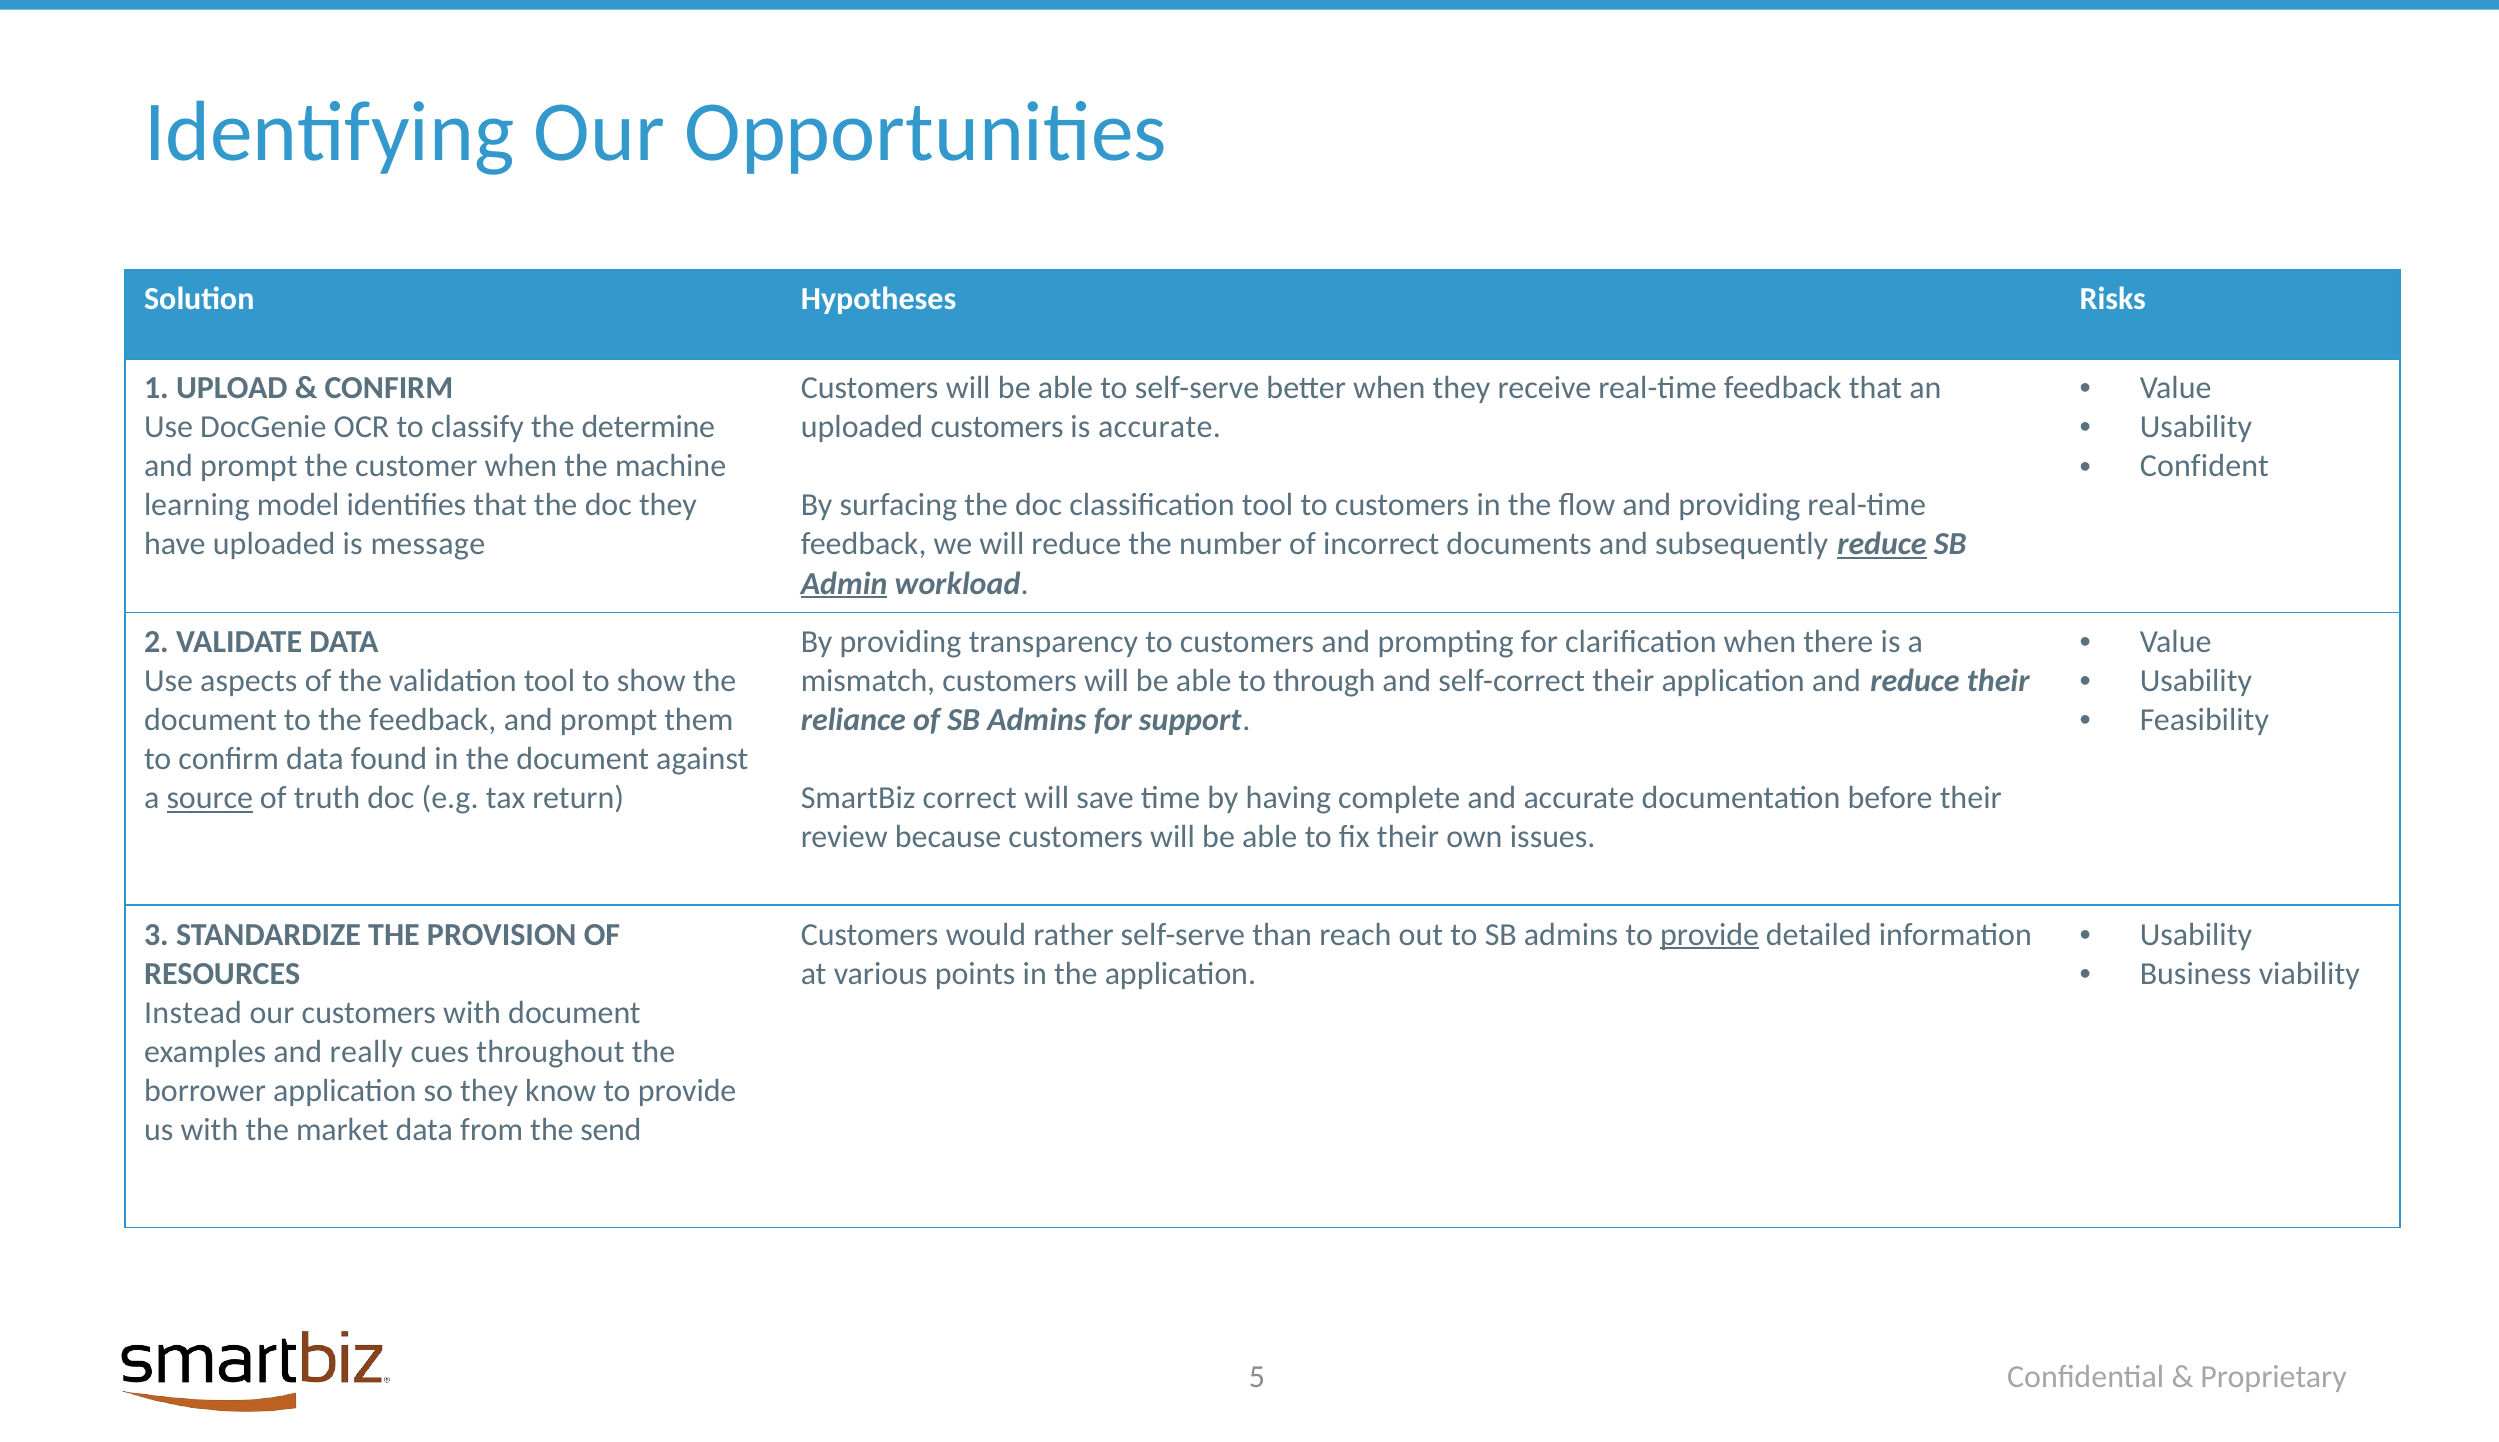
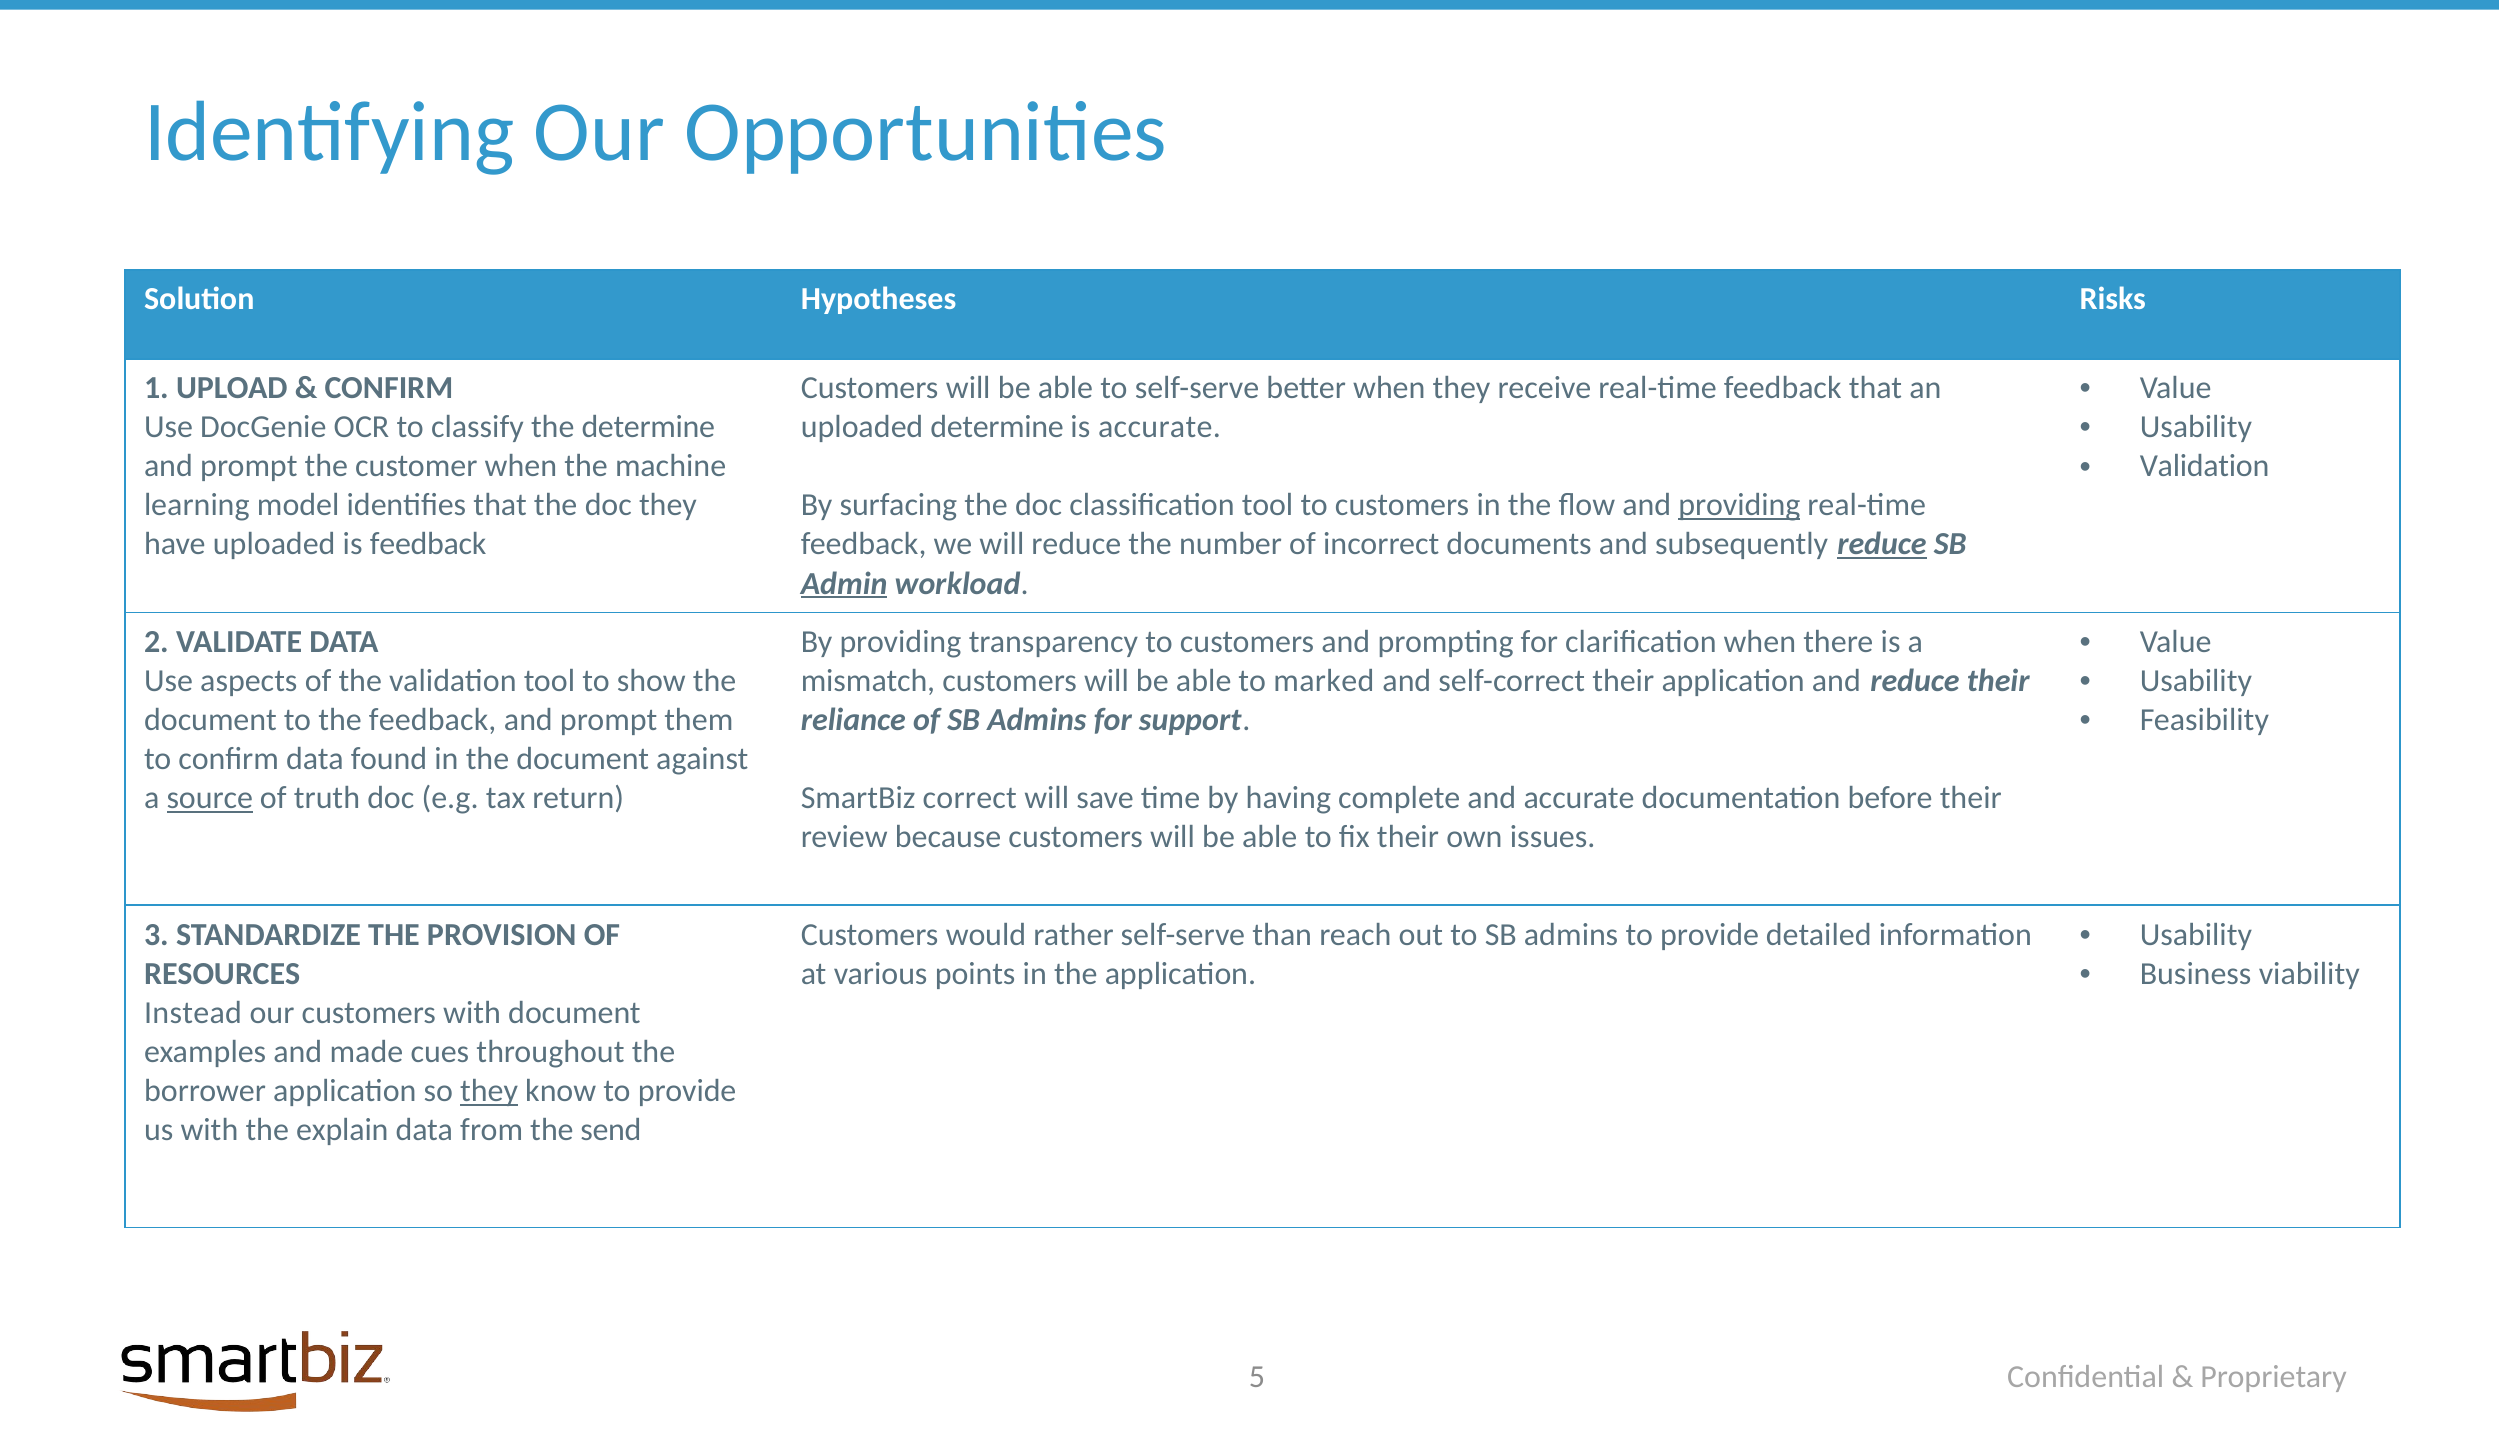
uploaded customers: customers -> determine (997, 427)
Confident: Confident -> Validation (2205, 466)
providing underline: none -> present (1739, 505)
is message: message -> feedback (428, 544)
through: through -> marked (1324, 681)
provide underline: present -> none (1710, 934)
really: really -> made (366, 1052)
they underline: none -> present (489, 1091)
market: market -> explain (342, 1130)
